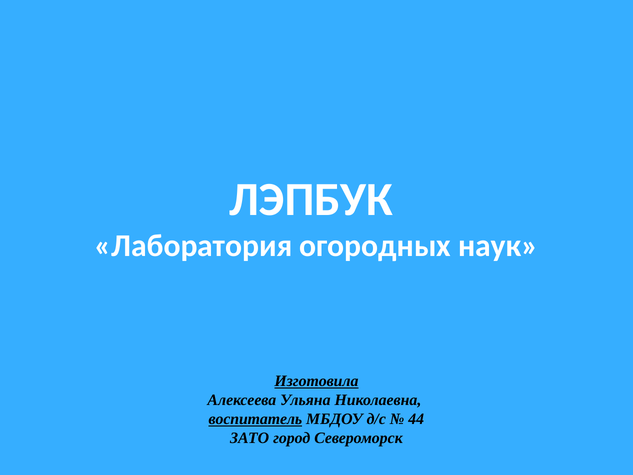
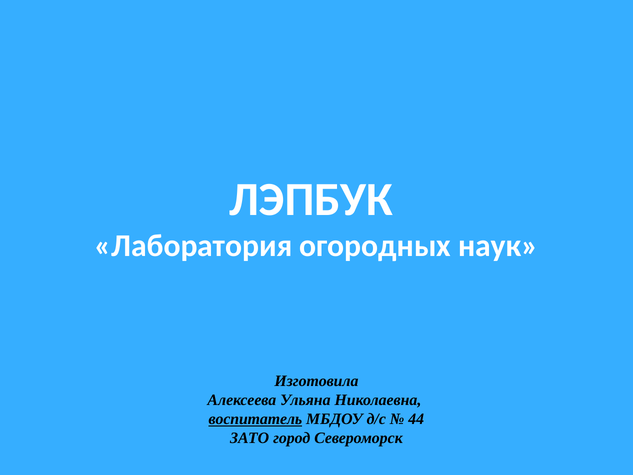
Изготовила underline: present -> none (316, 381)
